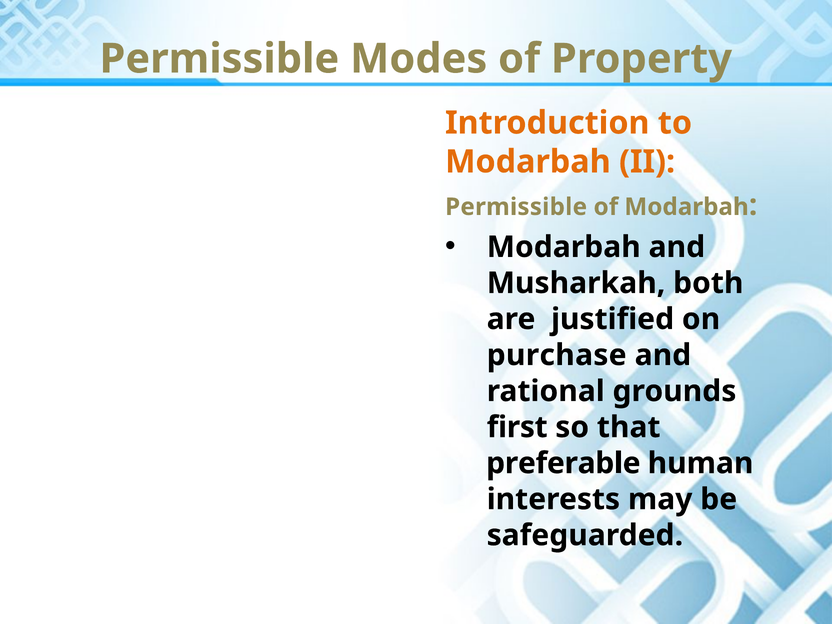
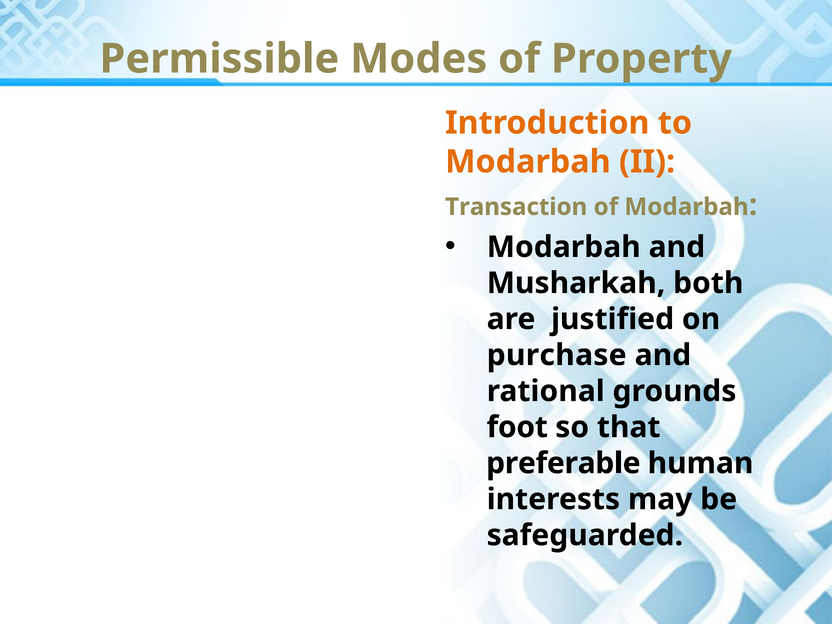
Permissible: Permissible -> Transaction (516, 207)
first: first -> foot (517, 427)
